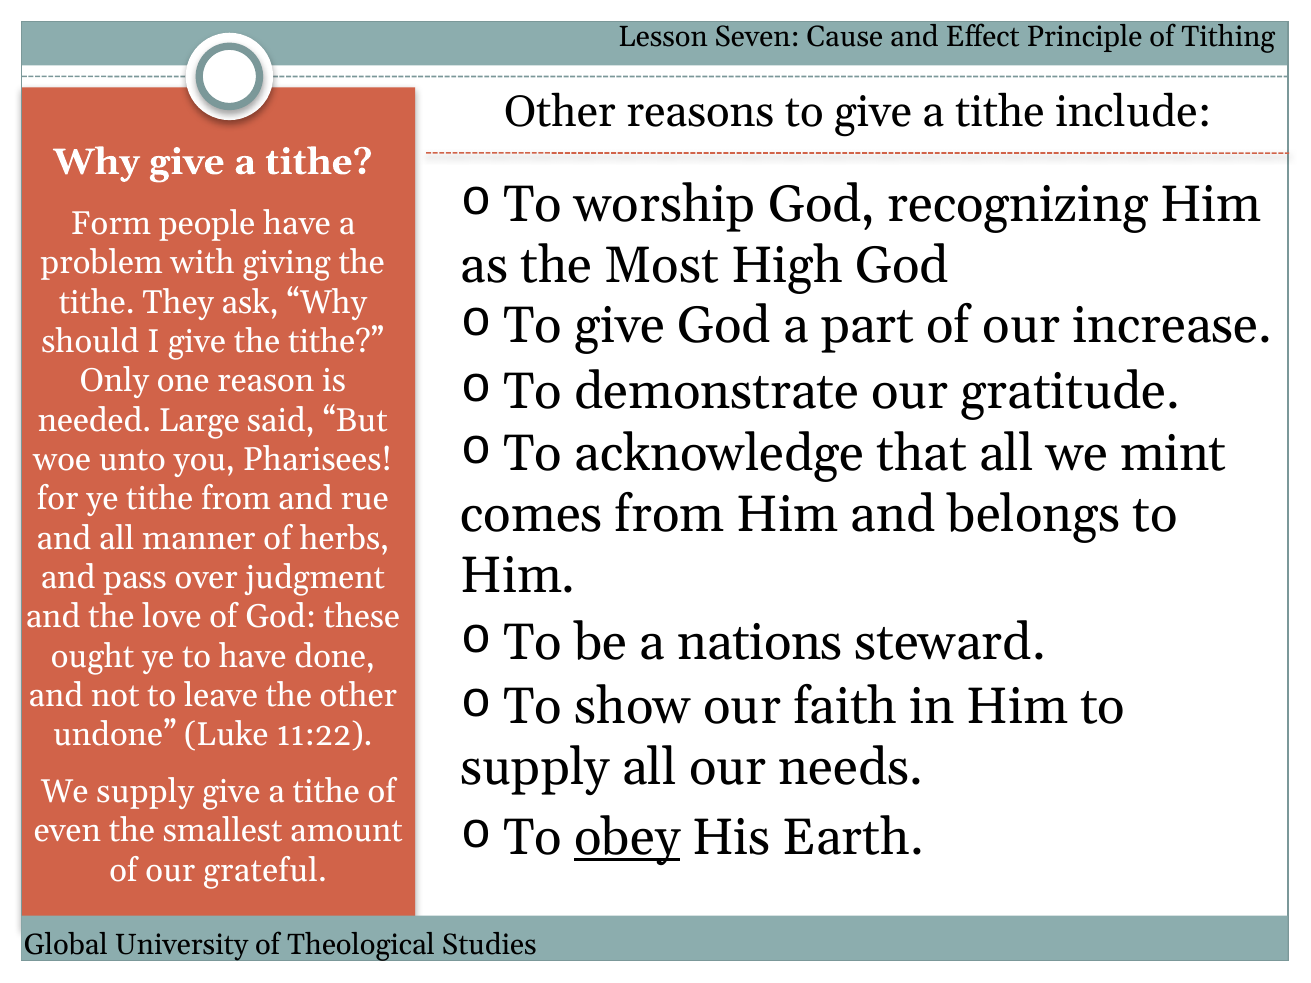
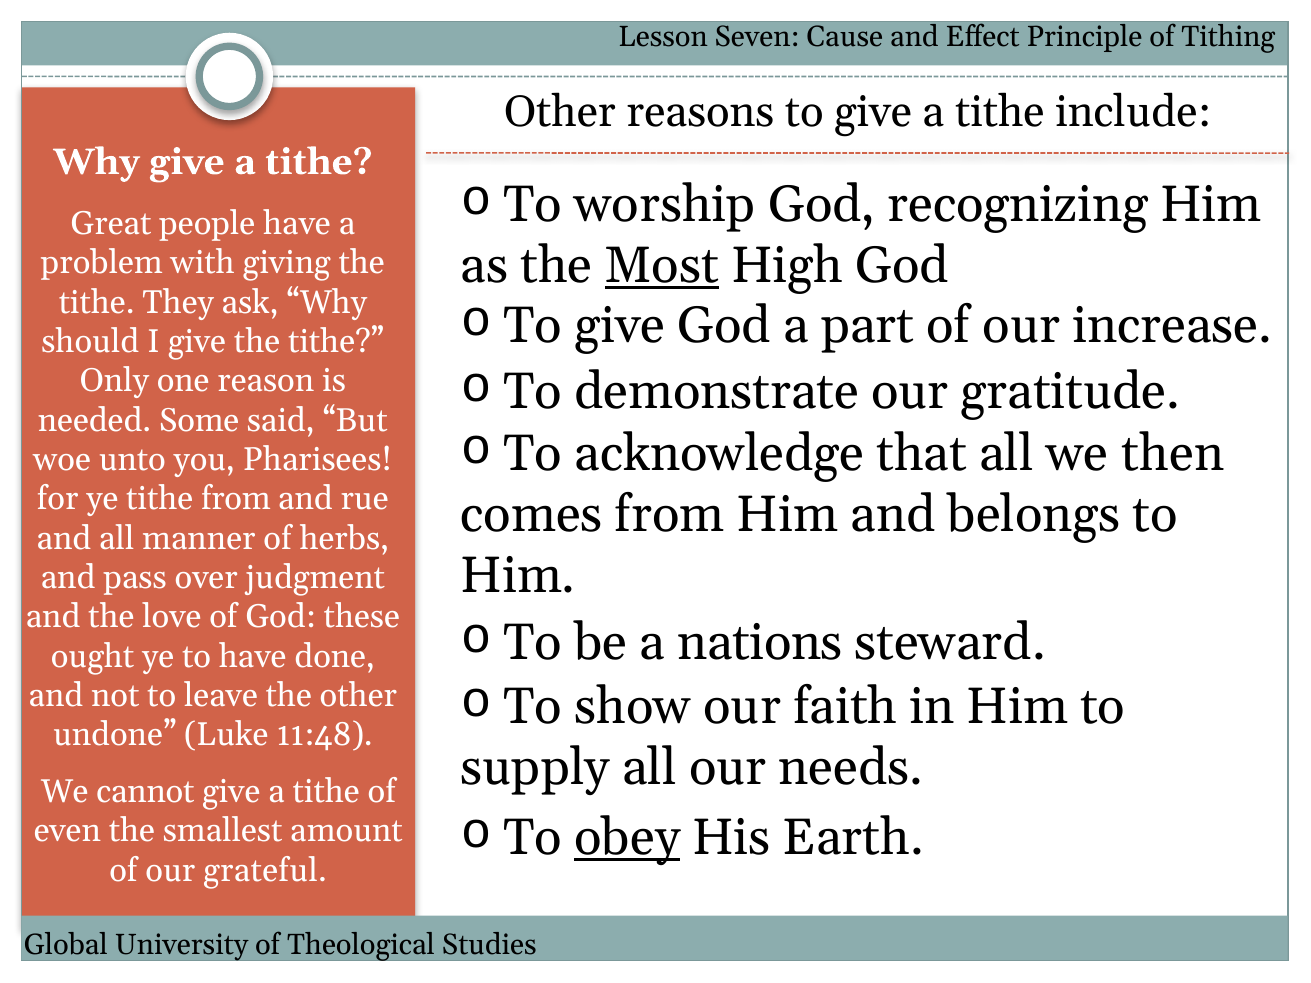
Form: Form -> Great (111, 224)
Most underline: none -> present (662, 266)
Large: Large -> Some (199, 421)
mint: mint -> then (1173, 454)
11:22: 11:22 -> 11:48 (325, 735)
We supply: supply -> cannot (145, 792)
